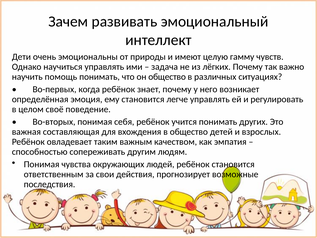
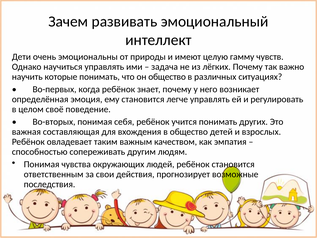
помощь: помощь -> которые (61, 77)
